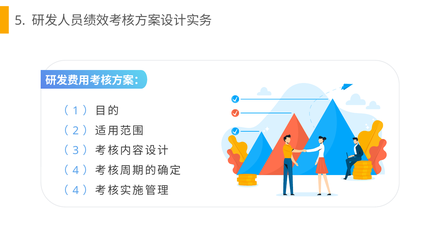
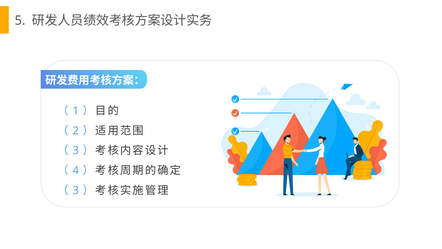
4: 4 -> 3 (76, 190)
